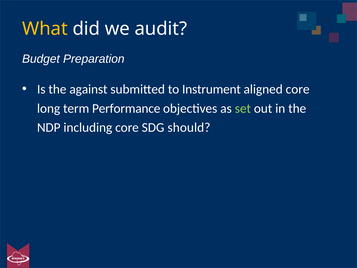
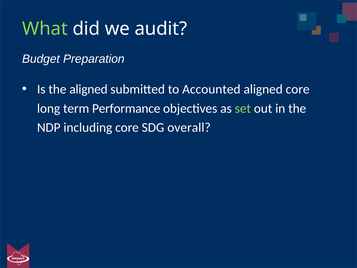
What colour: yellow -> light green (45, 29)
the against: against -> aligned (88, 89)
Instrument: Instrument -> Accounted (211, 89)
should: should -> overall (189, 127)
